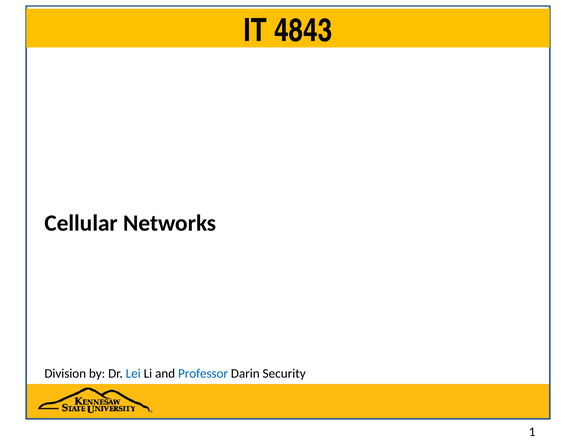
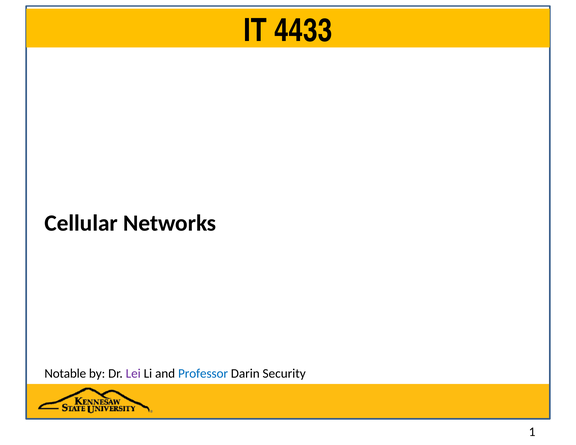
4843: 4843 -> 4433 (303, 31)
Division: Division -> Notable (65, 374)
Lei colour: blue -> purple (133, 374)
